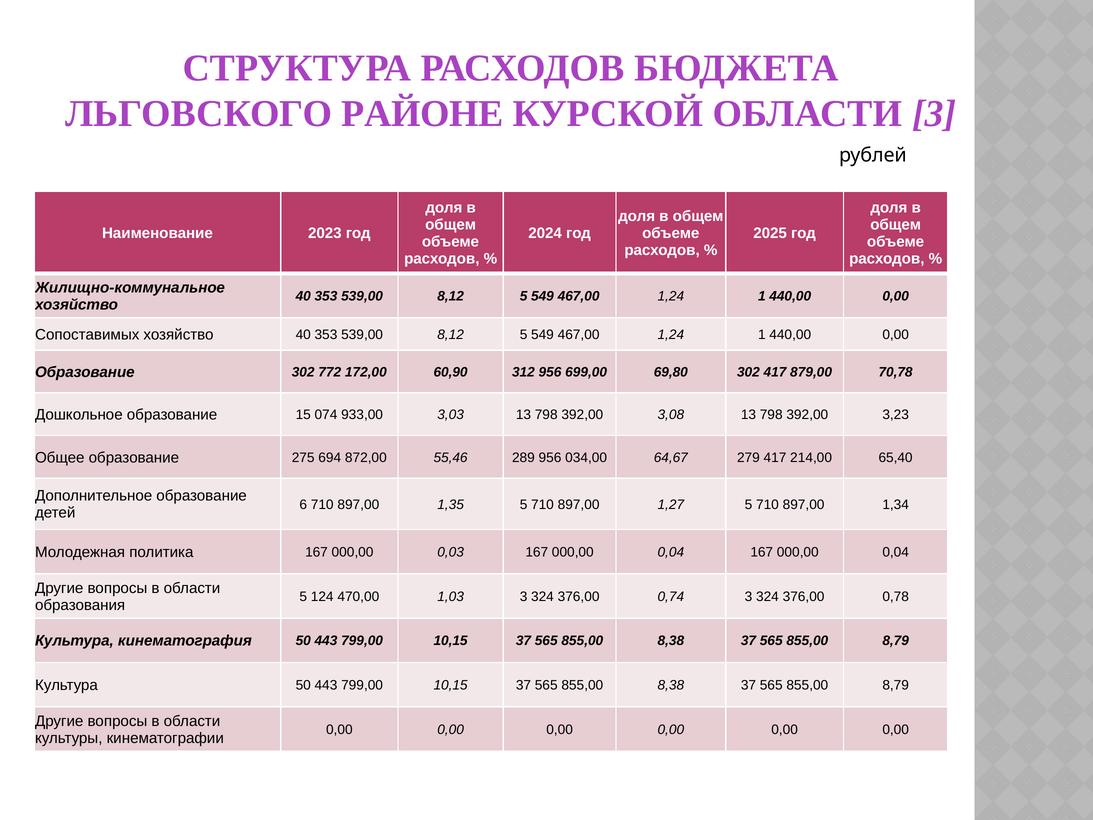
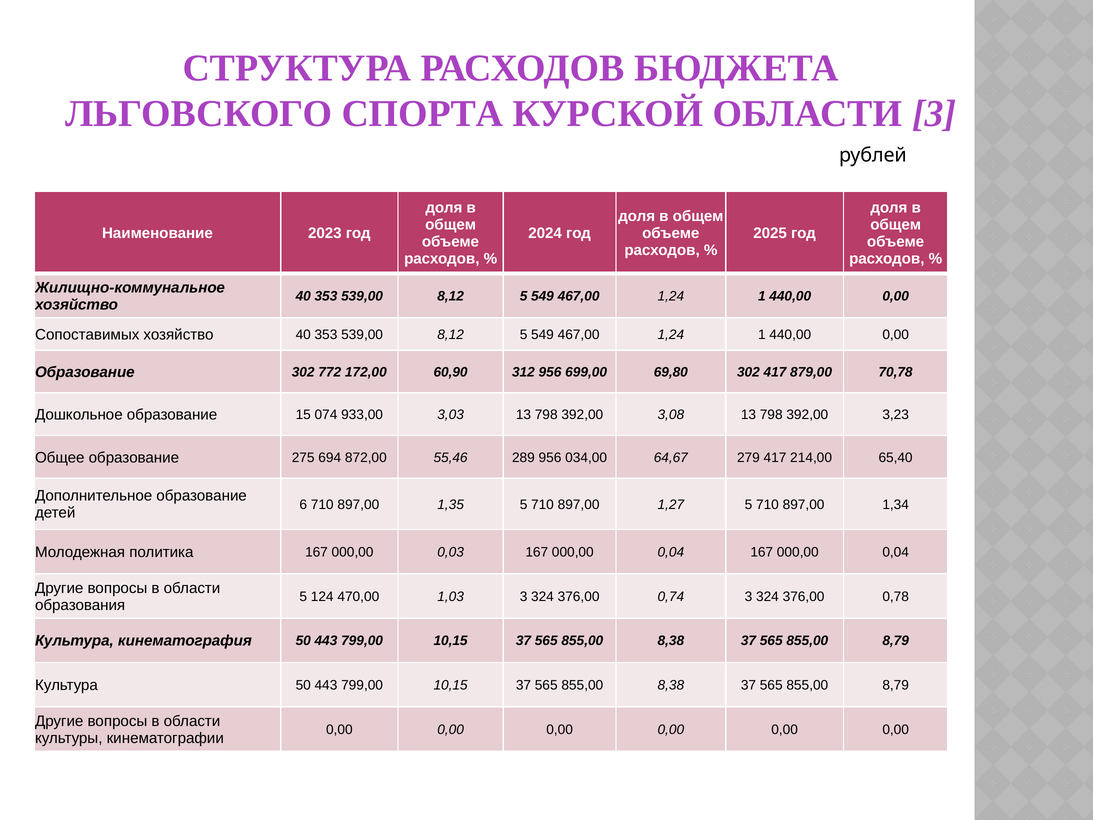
РАЙОНЕ: РАЙОНЕ -> СПОРТА (422, 114)
